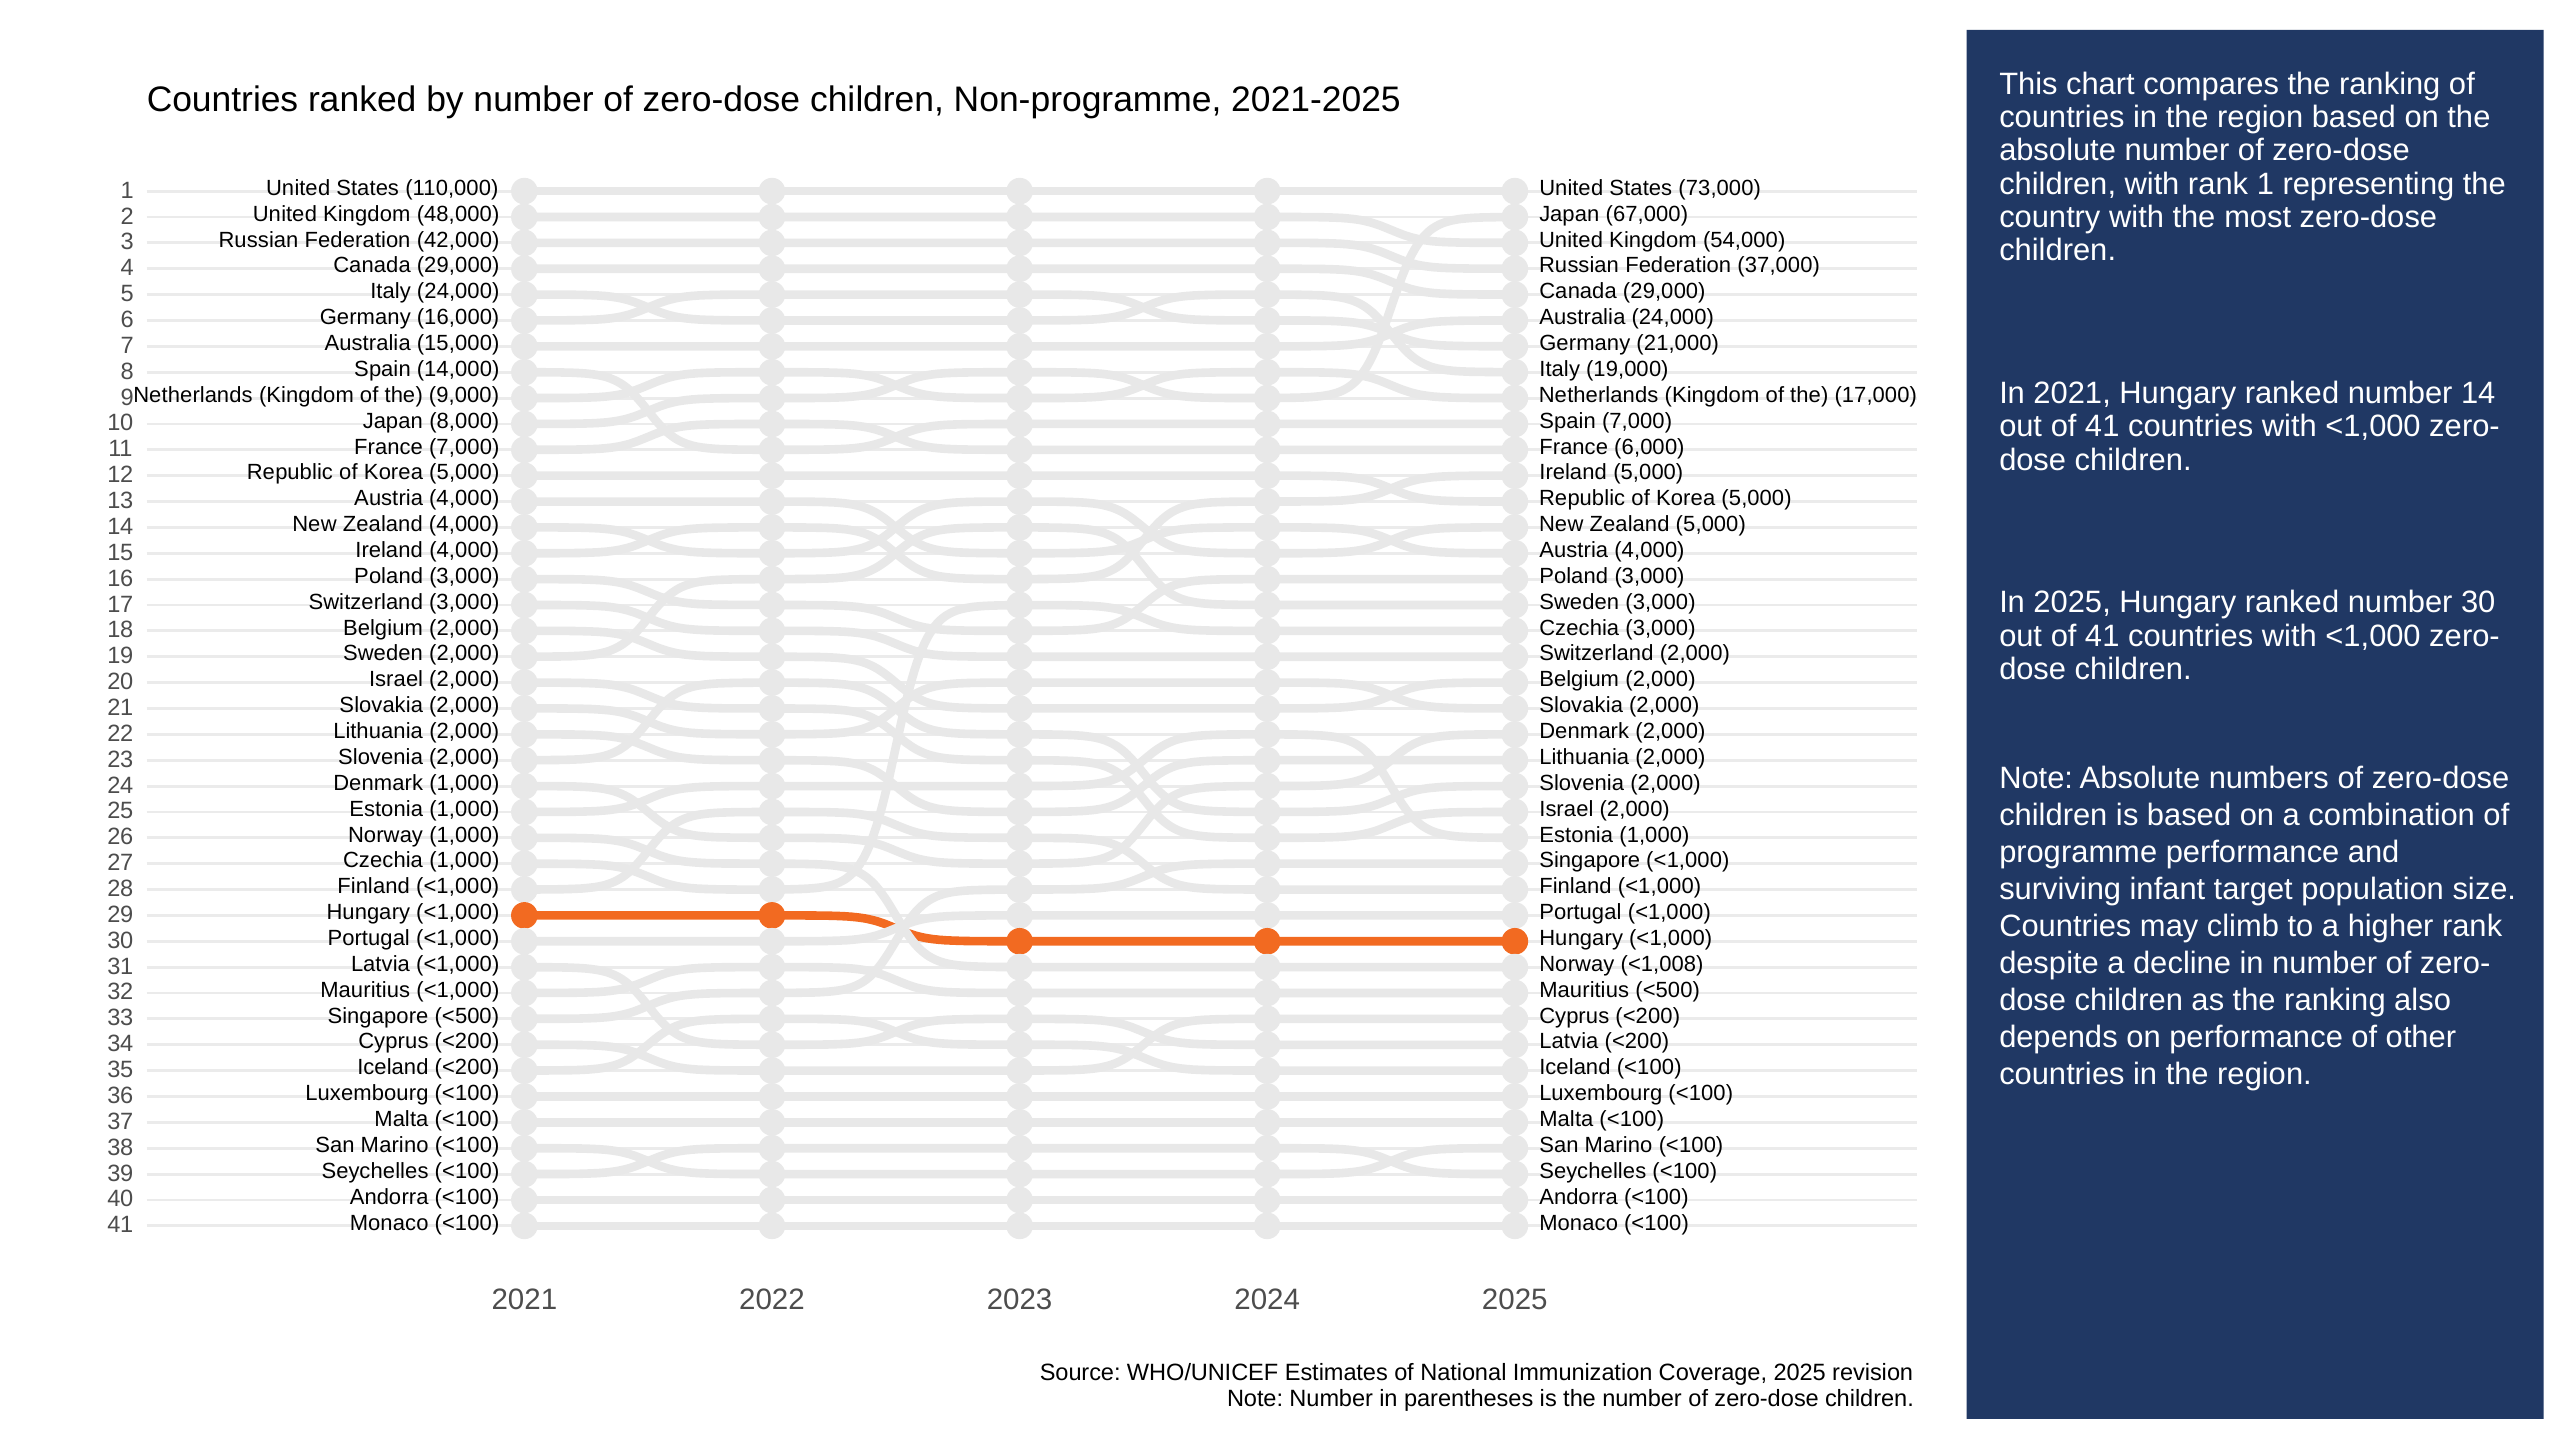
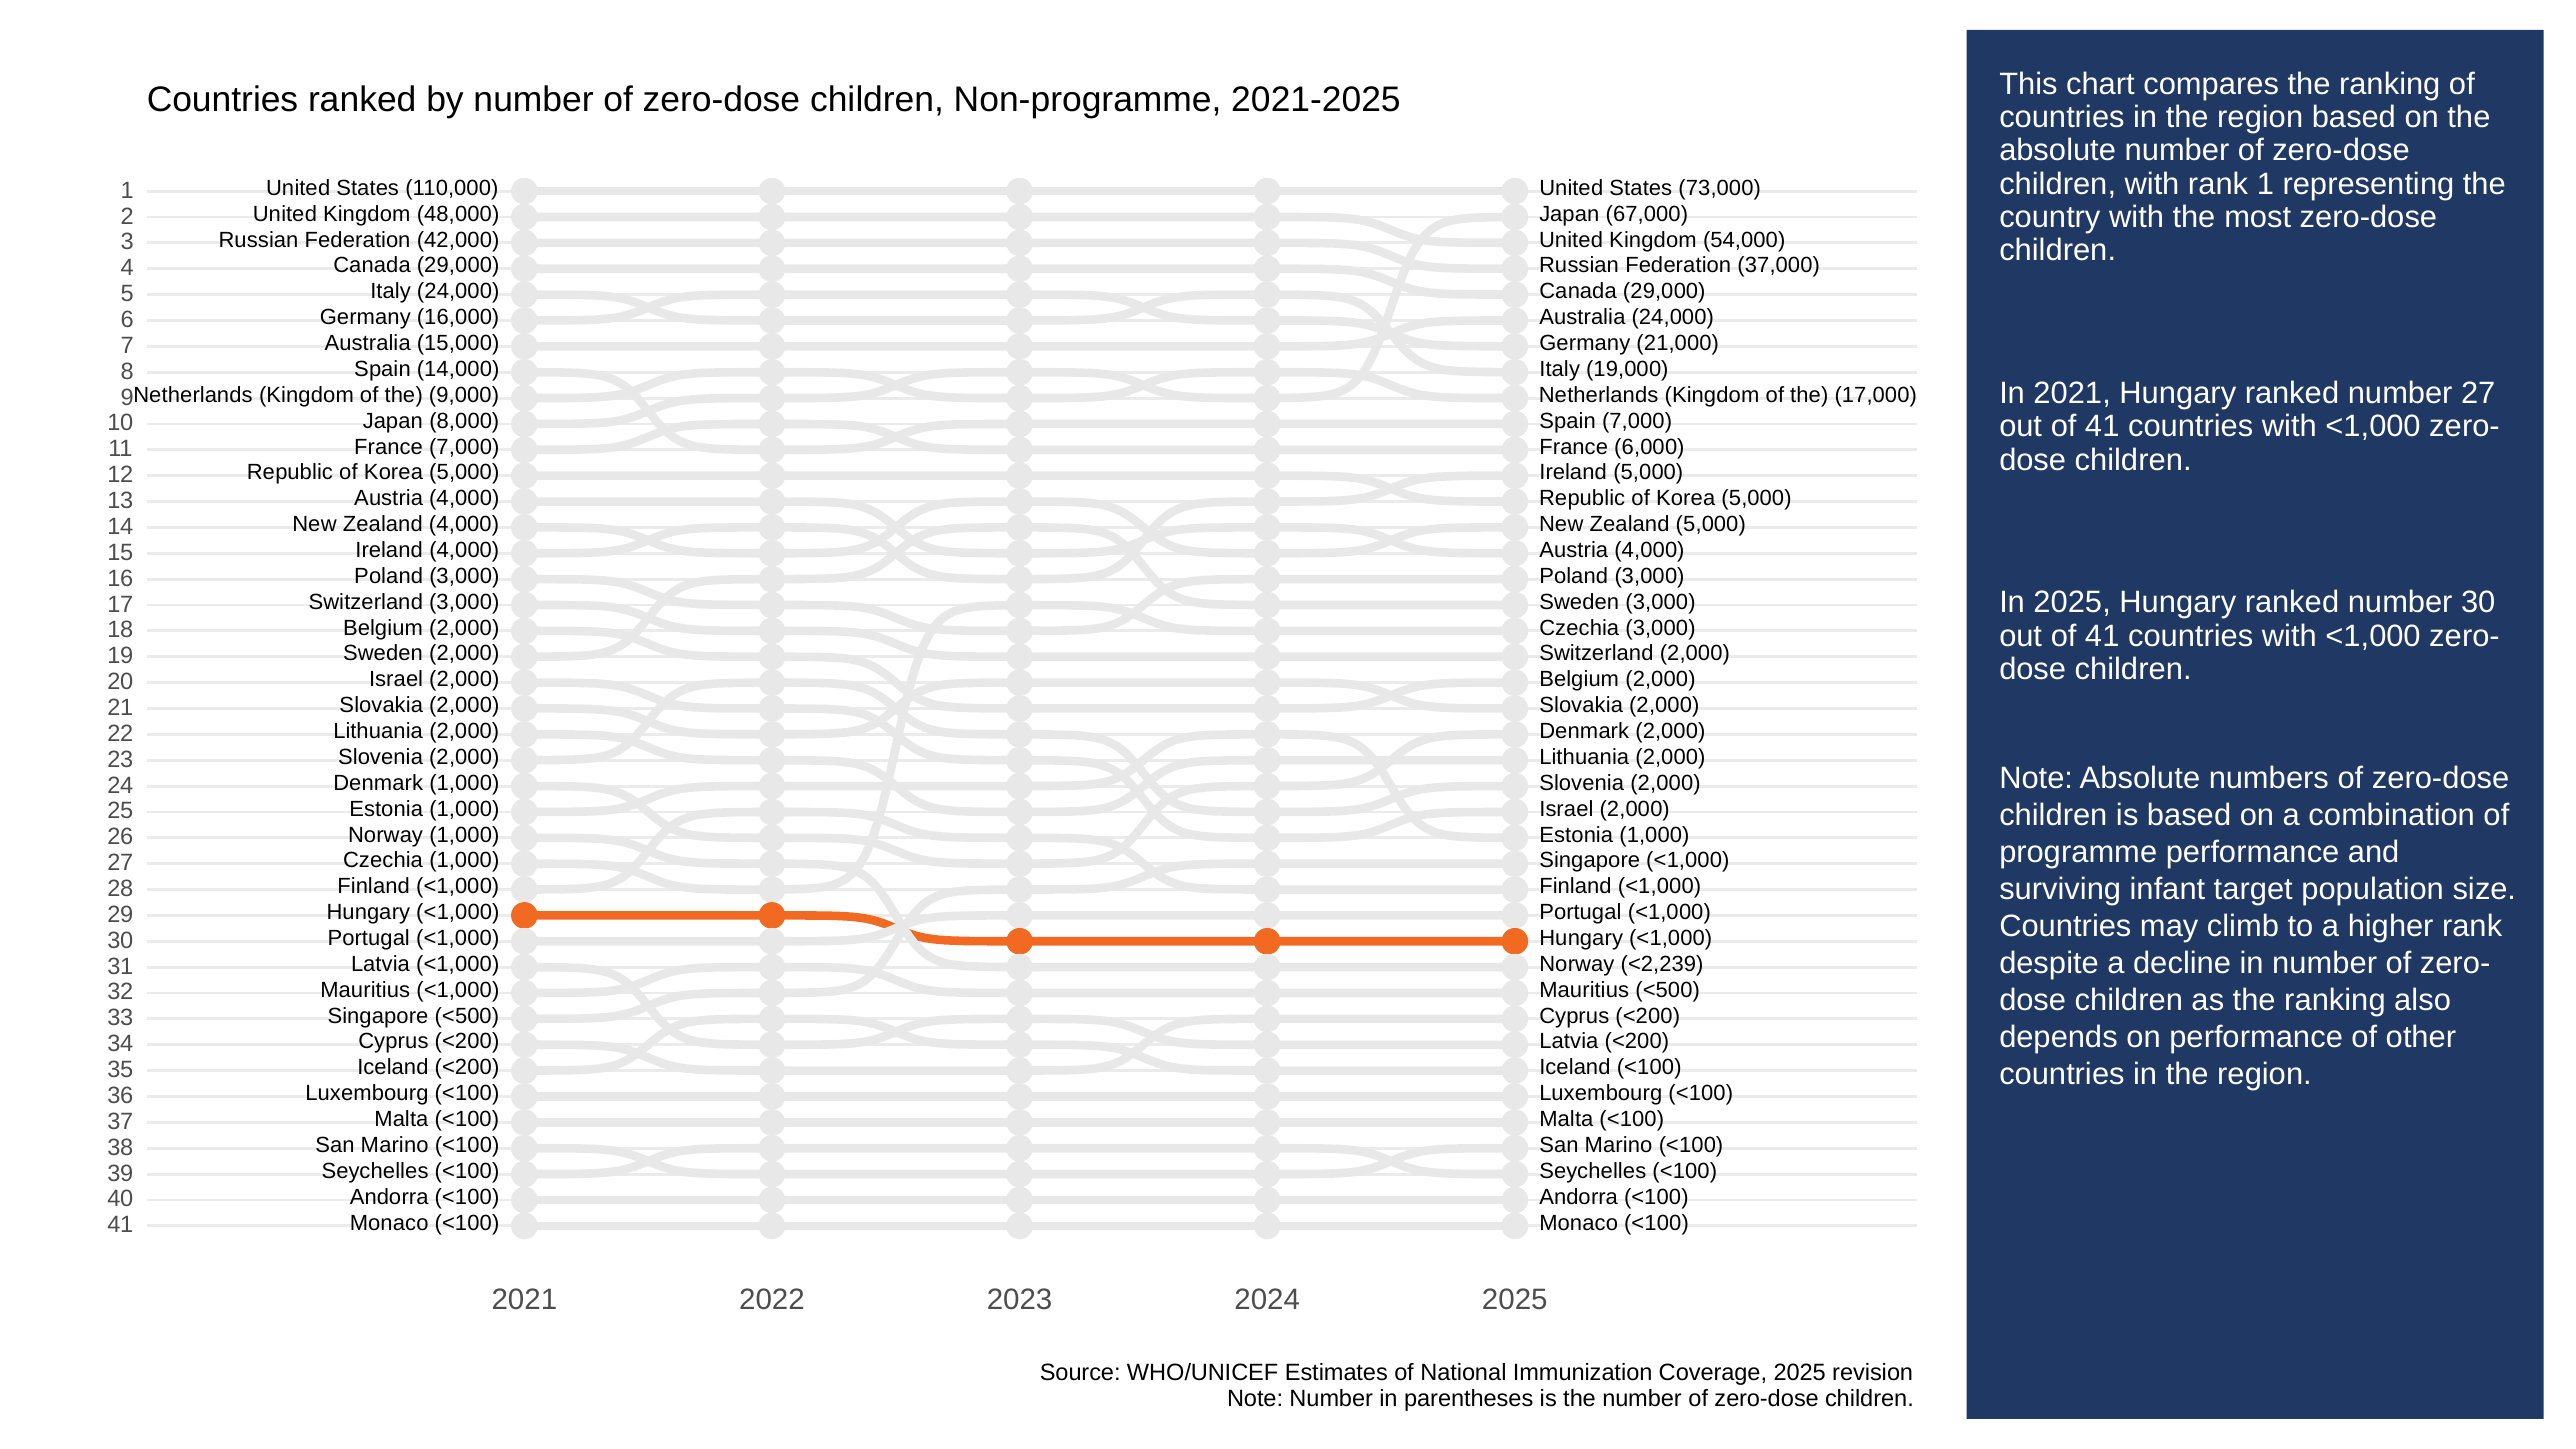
number 14: 14 -> 27 (2478, 393)
<1,008: <1,008 -> <2,239 (1662, 964)
